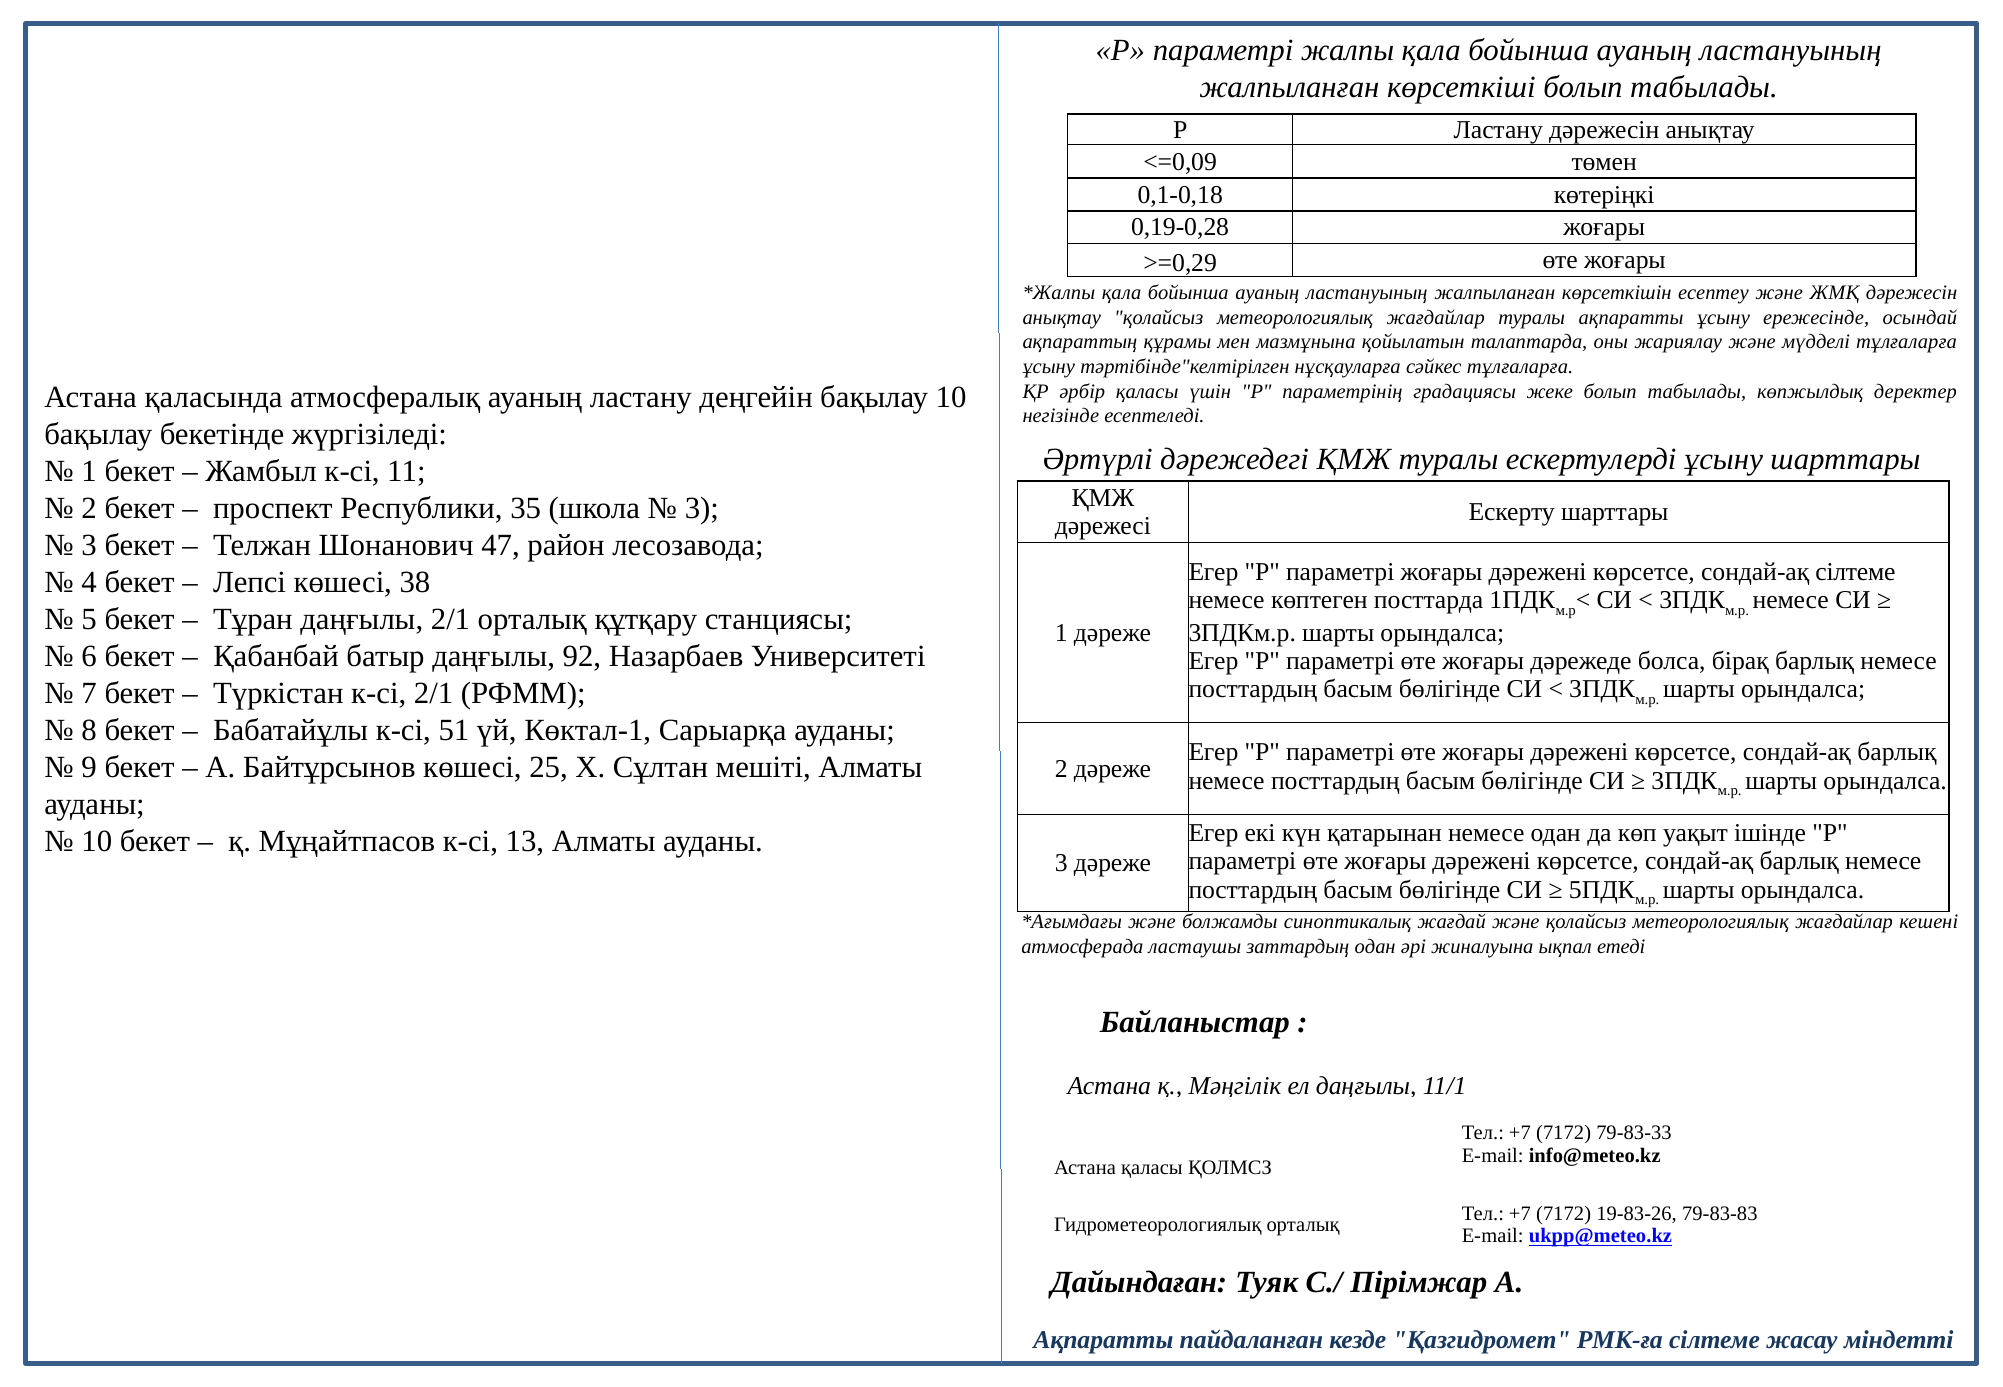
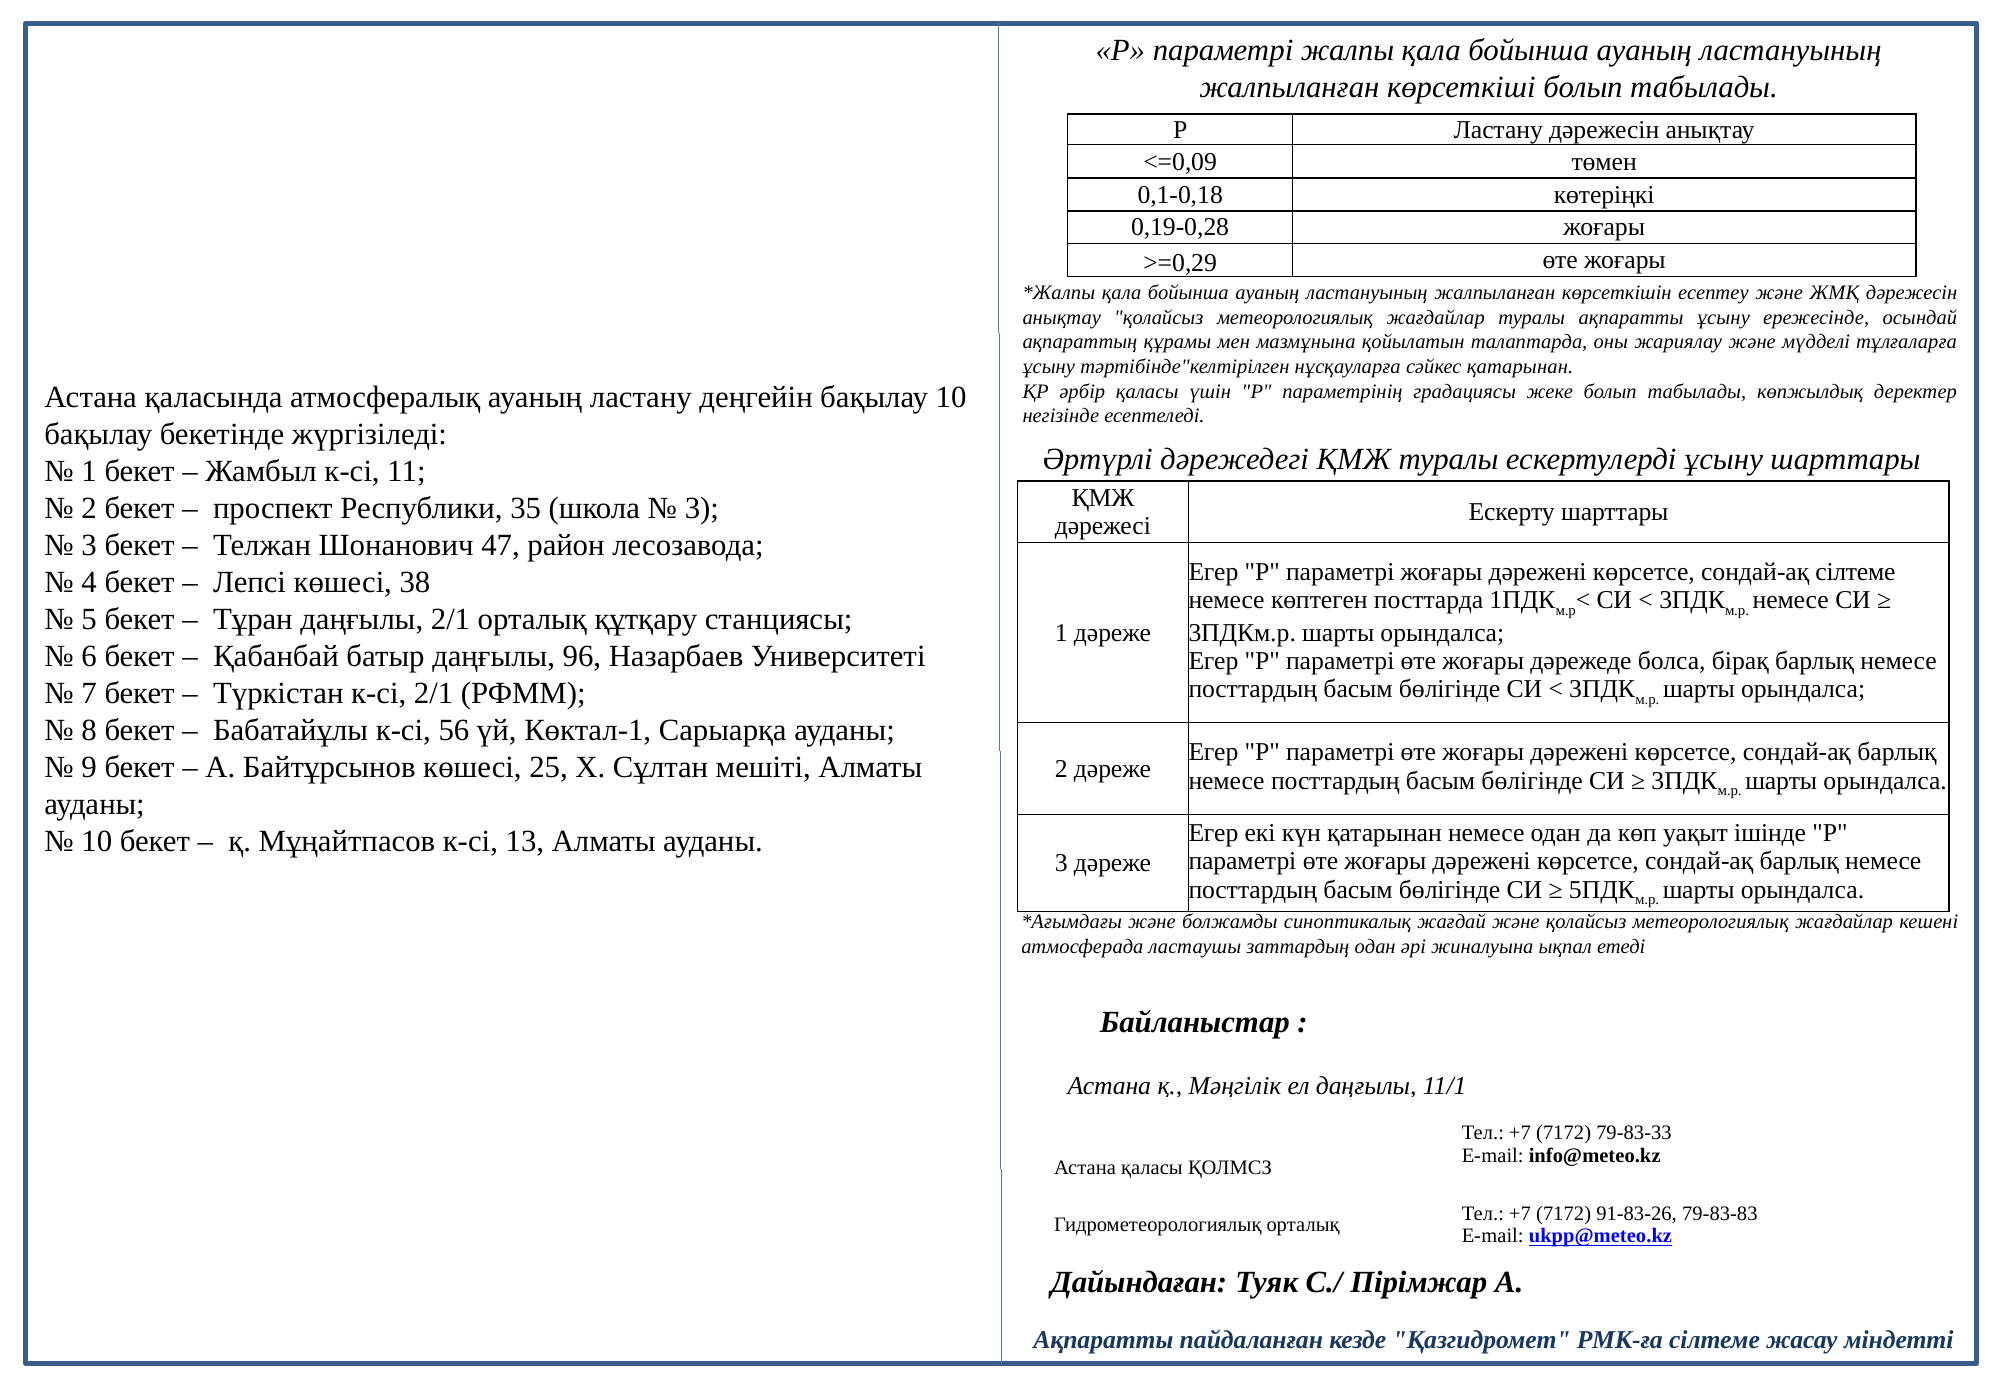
сәйкес тұлғаларға: тұлғаларға -> қатарынан (1520, 367)
92: 92 -> 96 (582, 656)
51: 51 -> 56 (454, 730)
19-83-26: 19-83-26 -> 91-83-26 (1637, 1213)
